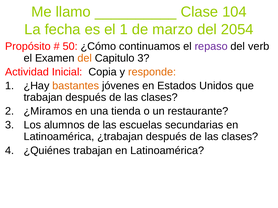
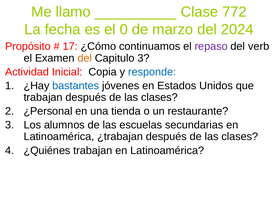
104: 104 -> 772 (234, 12)
el 1: 1 -> 0 (124, 30)
2054: 2054 -> 2024 (237, 30)
50: 50 -> 17 (70, 47)
responde colour: orange -> blue (152, 72)
bastantes colour: orange -> blue (76, 86)
¿Miramos: ¿Miramos -> ¿Personal (48, 111)
